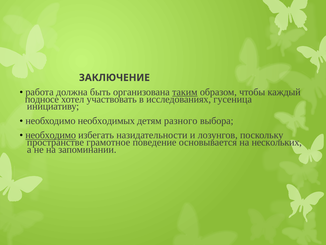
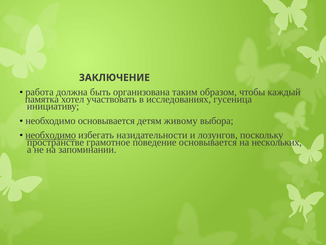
таким underline: present -> none (185, 92)
подносе: подносе -> памятка (42, 99)
необходимо необходимых: необходимых -> основывается (106, 121)
разного: разного -> живому (181, 121)
